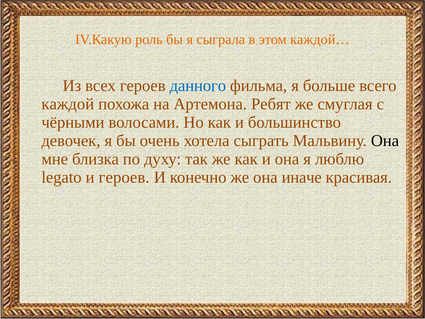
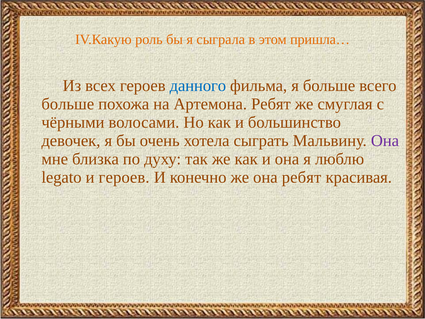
каждой…: каждой… -> пришла… (320, 39)
каждой: каждой -> больше (68, 104)
Она colour: black -> purple (385, 141)
она иначе: иначе -> ребят (302, 177)
